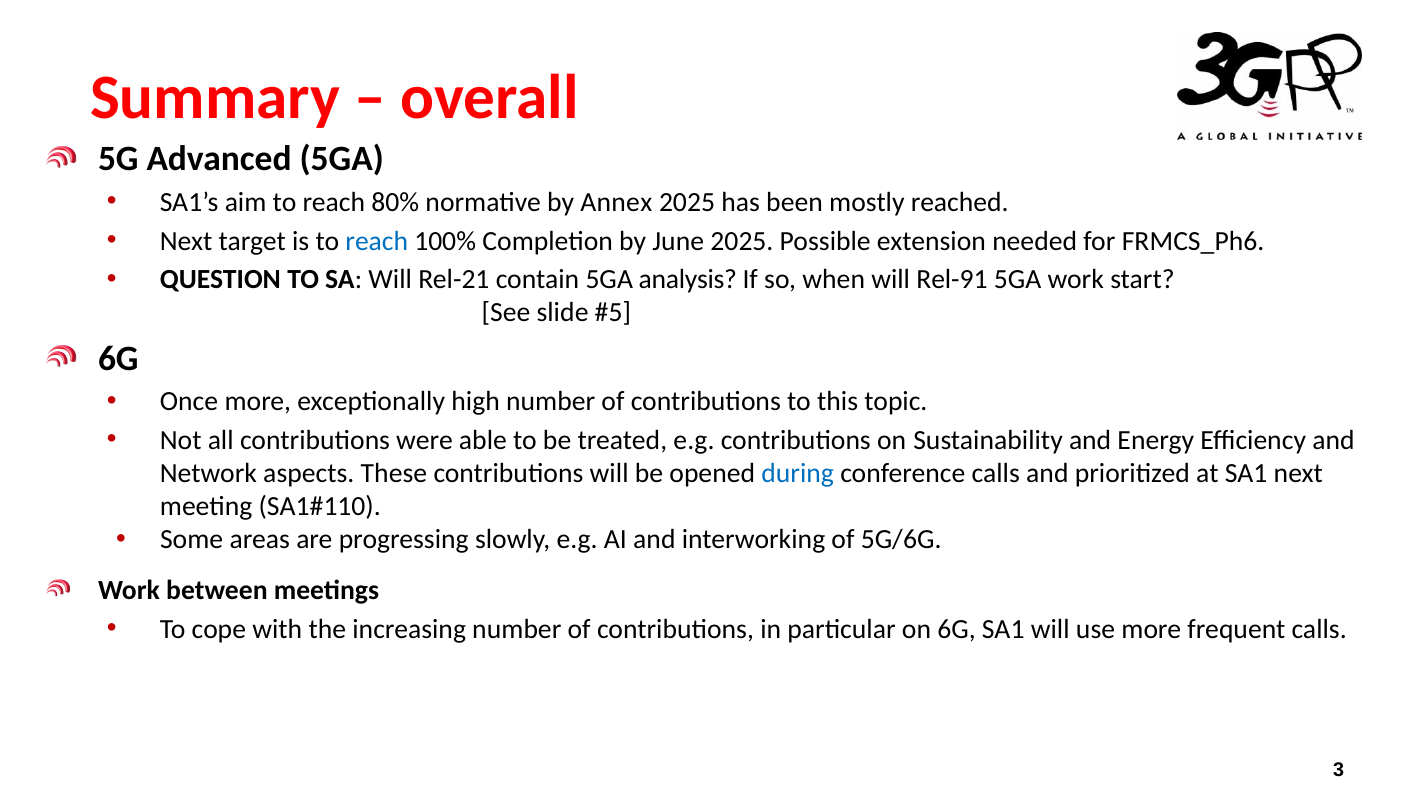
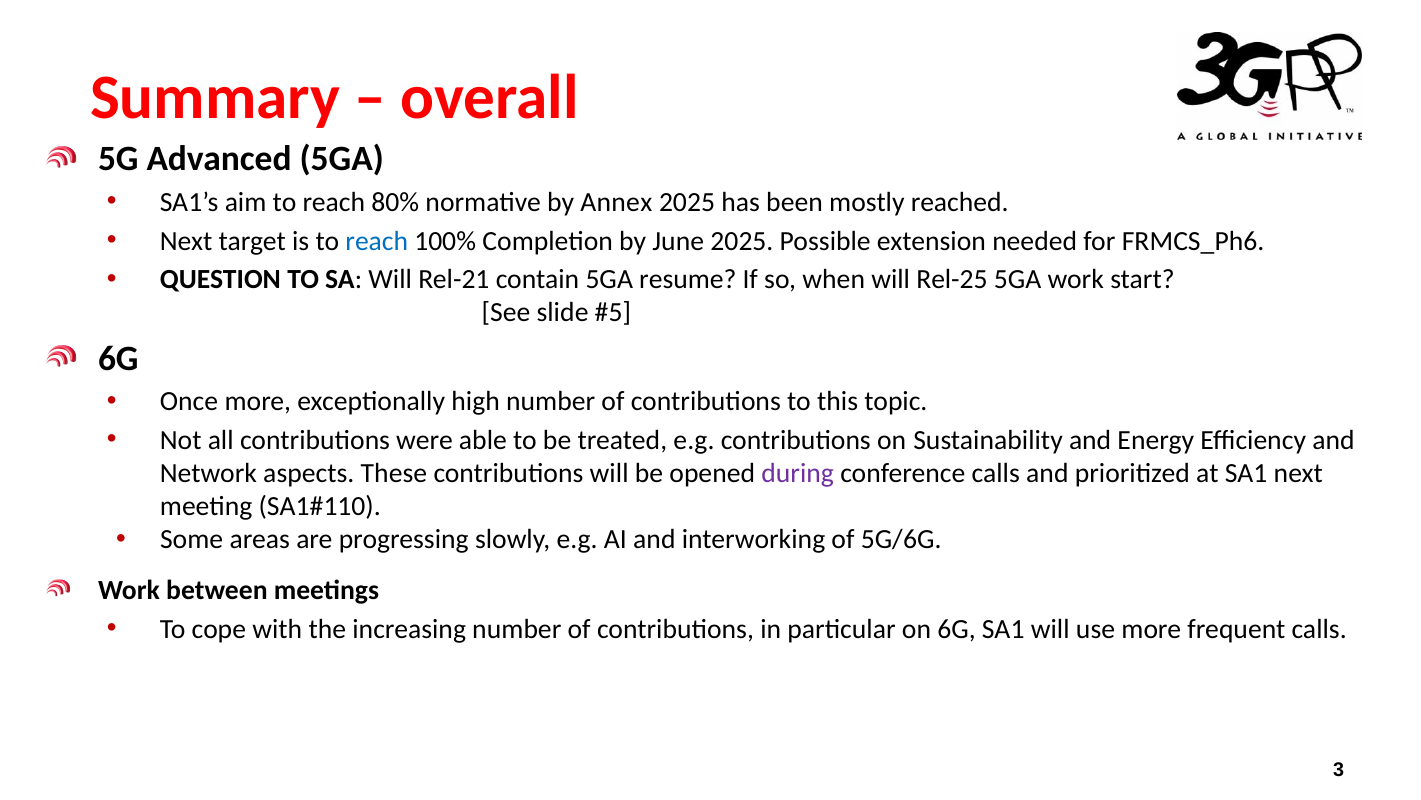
analysis: analysis -> resume (688, 279)
Rel-91: Rel-91 -> Rel-25 (952, 279)
during colour: blue -> purple (798, 473)
